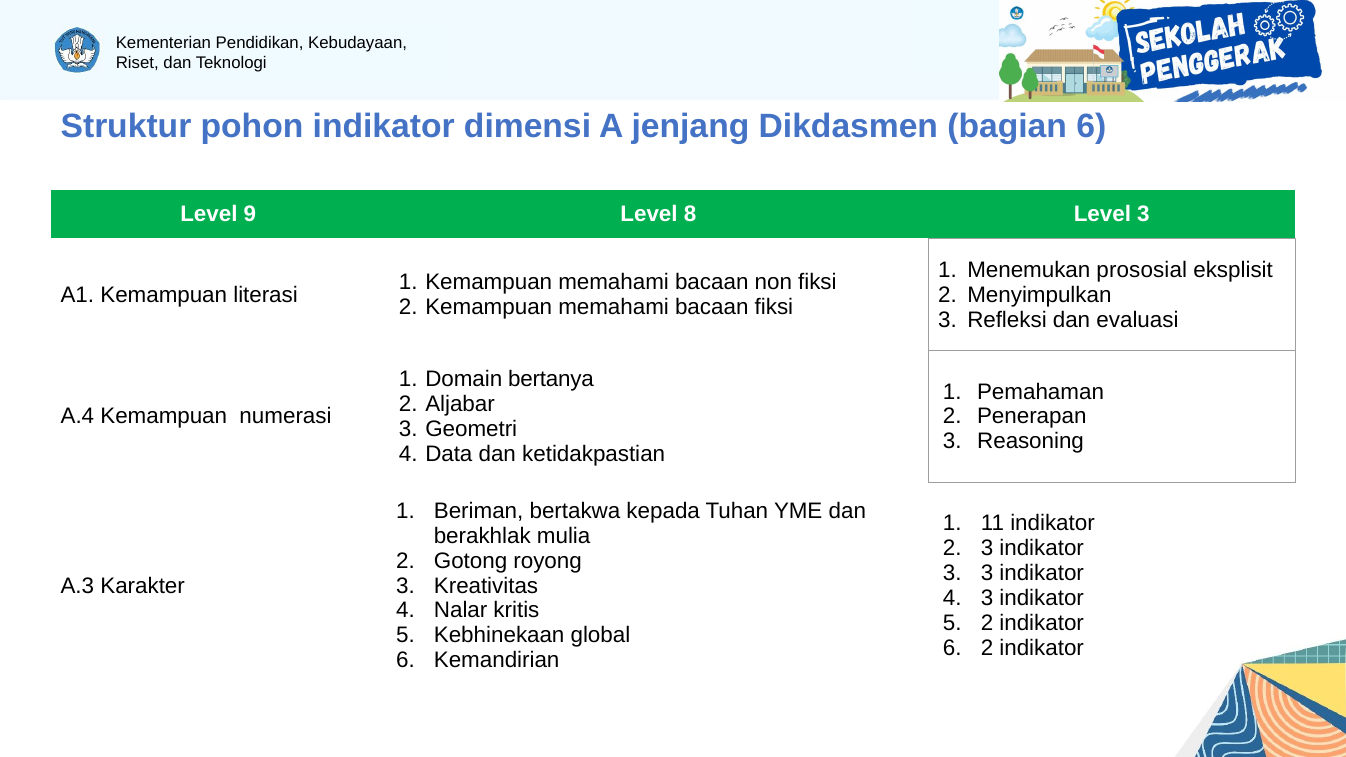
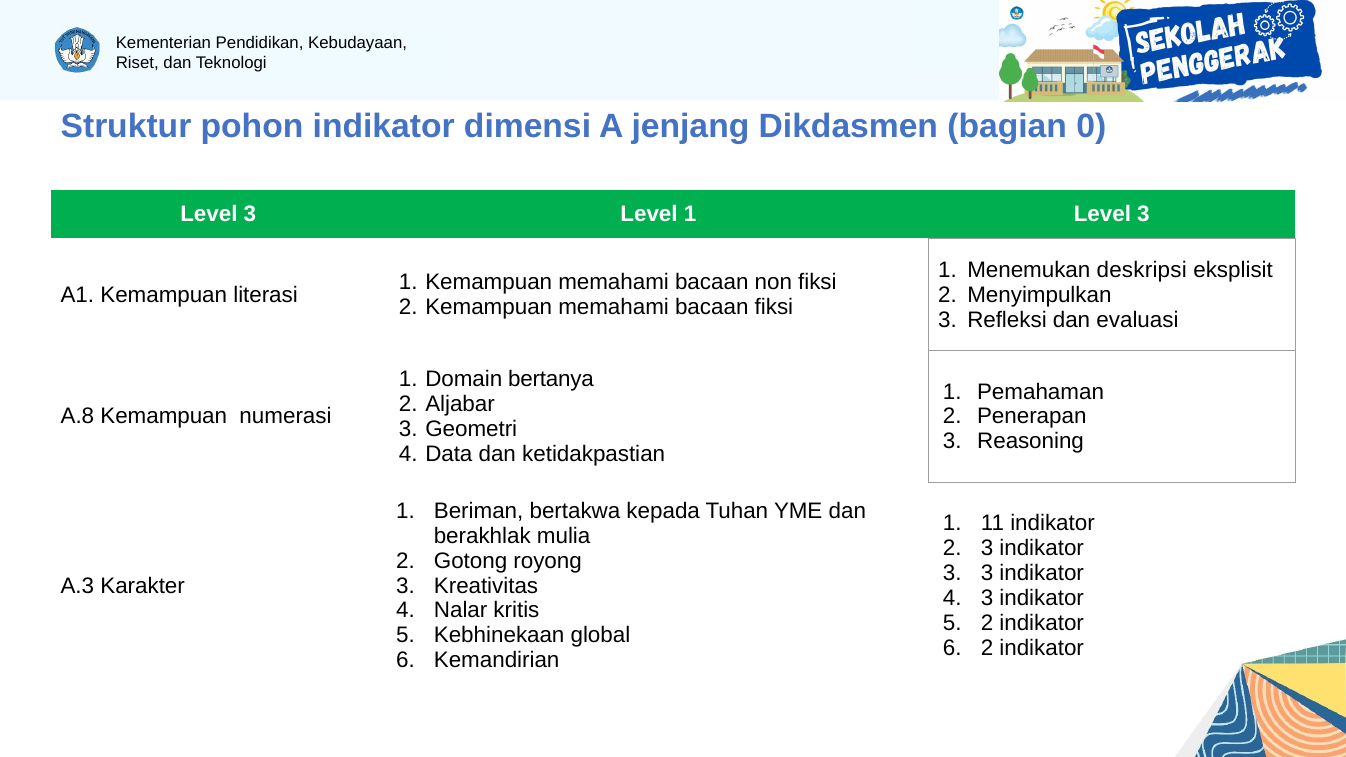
bagian 6: 6 -> 0 (1091, 126)
9: 9 -> 3 (250, 214)
Level 8: 8 -> 1 (690, 214)
prososial: prososial -> deskripsi (1142, 270)
A.4: A.4 -> A.8 (77, 417)
